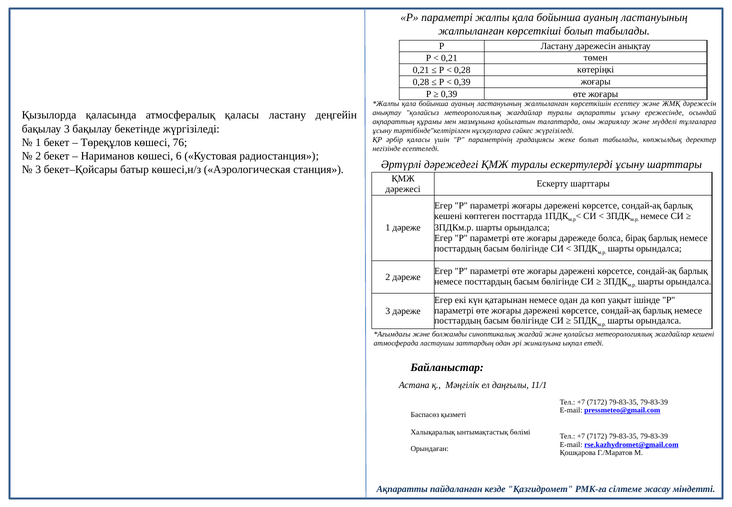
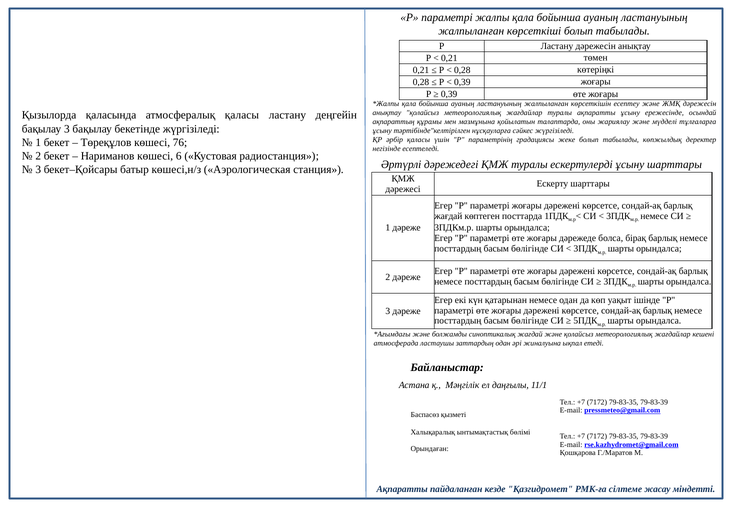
кешені: кешені -> жағдай (448, 216)
